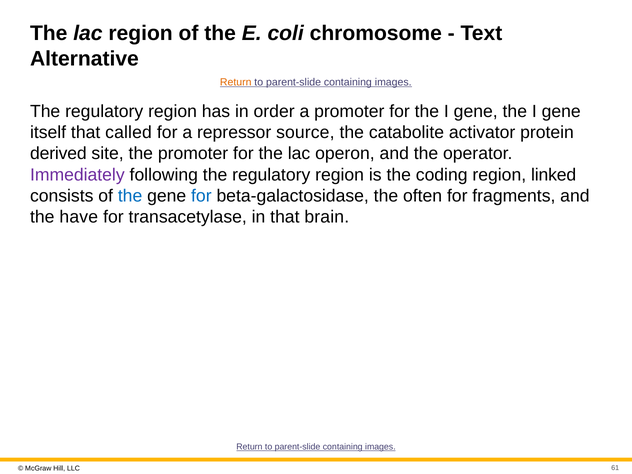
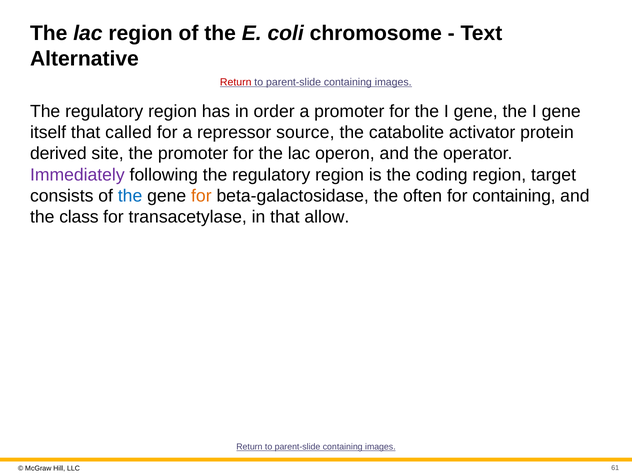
Return colour: orange -> red (236, 82)
linked: linked -> target (554, 175)
for colour: blue -> orange (201, 196)
for fragments: fragments -> containing (514, 196)
have: have -> class (79, 217)
brain: brain -> allow (327, 217)
